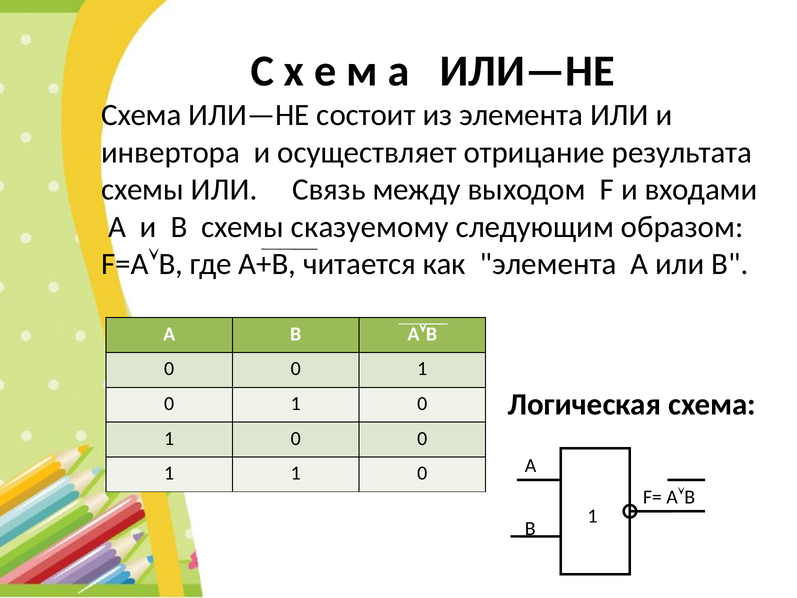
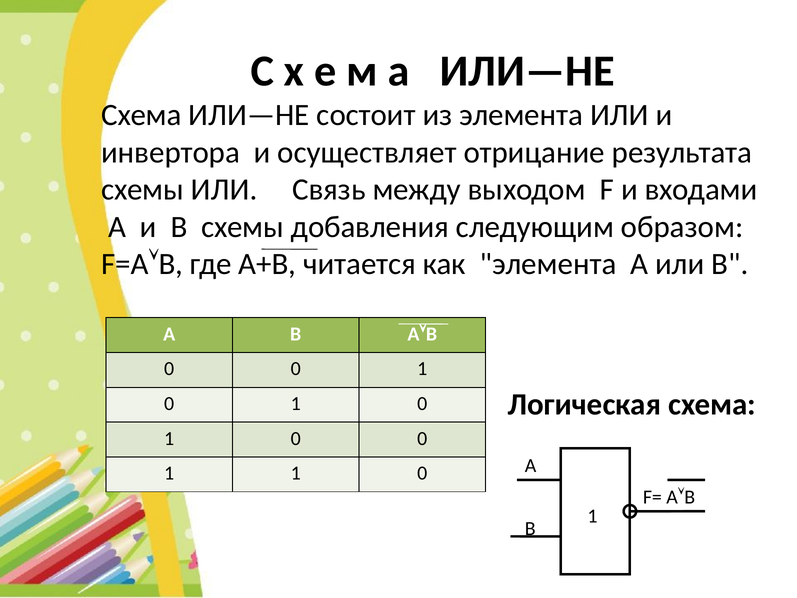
сказуемому: сказуемому -> добавления (370, 227)
